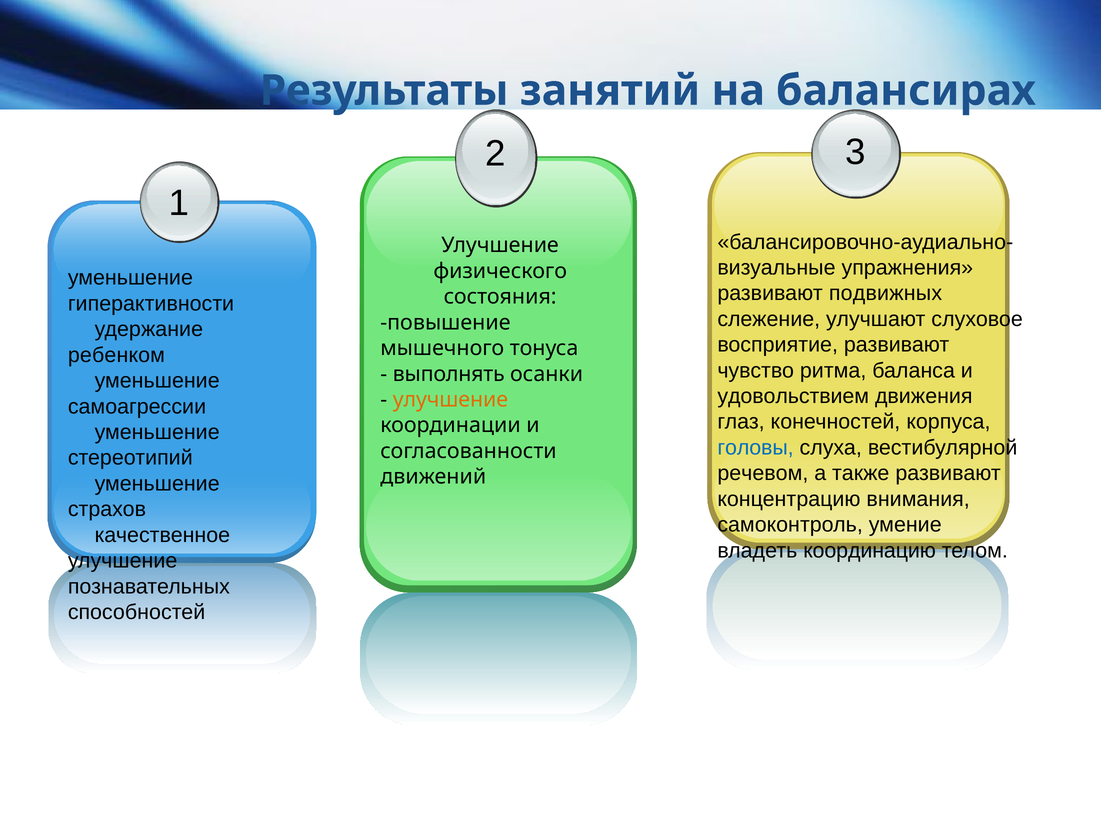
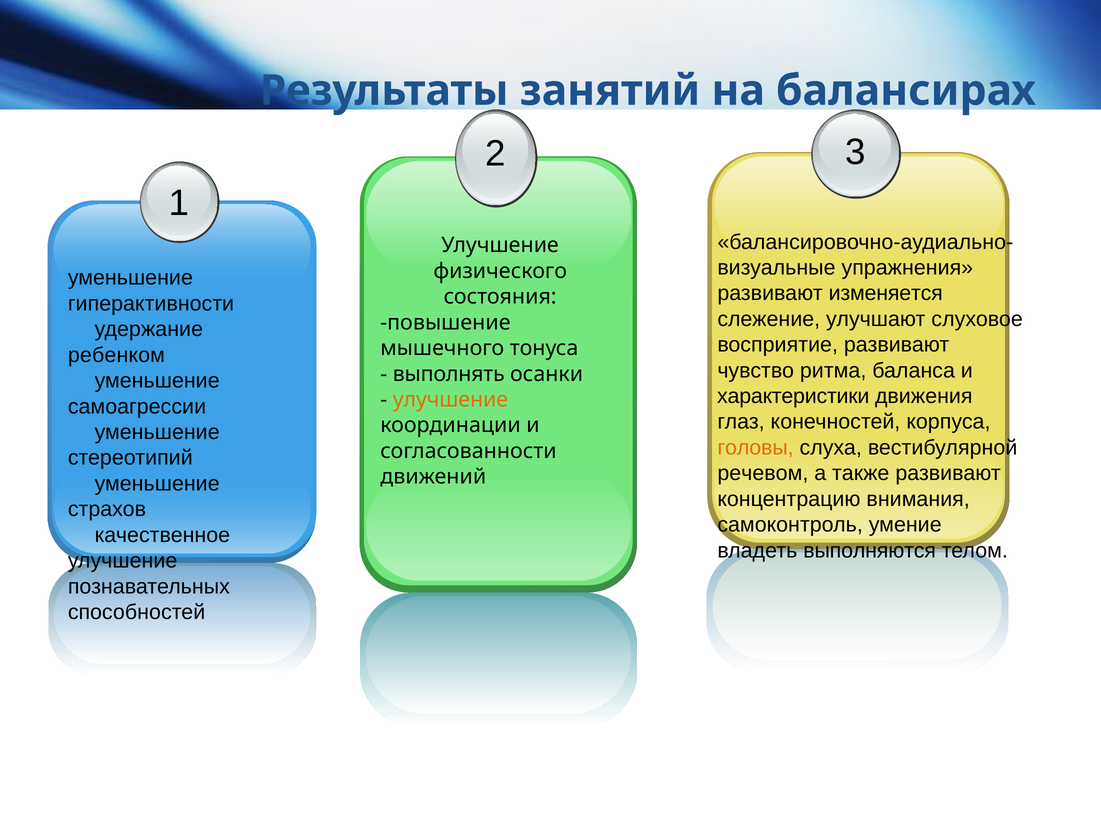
подвижных: подвижных -> изменяется (886, 293)
удовольствием: удовольствием -> характеристики (793, 396)
головы colour: blue -> orange (756, 448)
координацию: координацию -> выполняются (870, 550)
